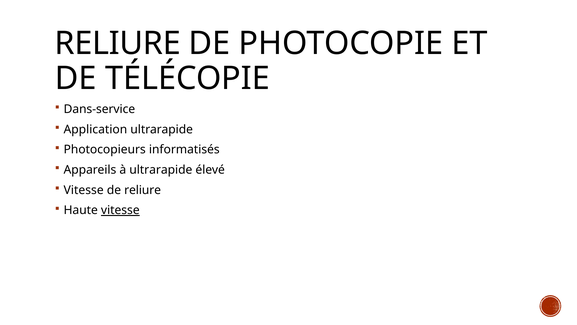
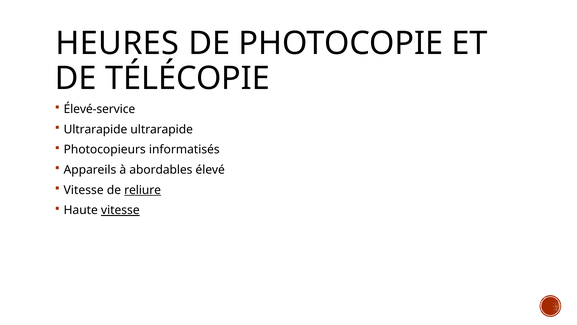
RELIURE: RELIURE -> HEURES (117, 43)
Dans-service: Dans-service -> Élevé-service (99, 109)
Application: Application -> Ultrarapide (95, 129)
à ultrarapide: ultrarapide -> abordables (161, 170)
reliure underline: none -> present (143, 190)
